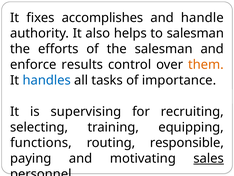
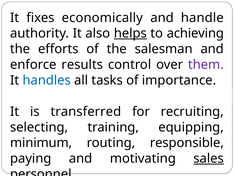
accomplishes: accomplishes -> economically (102, 18)
helps underline: none -> present (130, 33)
to salesman: salesman -> achieving (195, 33)
them colour: orange -> purple (206, 64)
supervising: supervising -> transferred (86, 111)
functions: functions -> minimum (41, 142)
